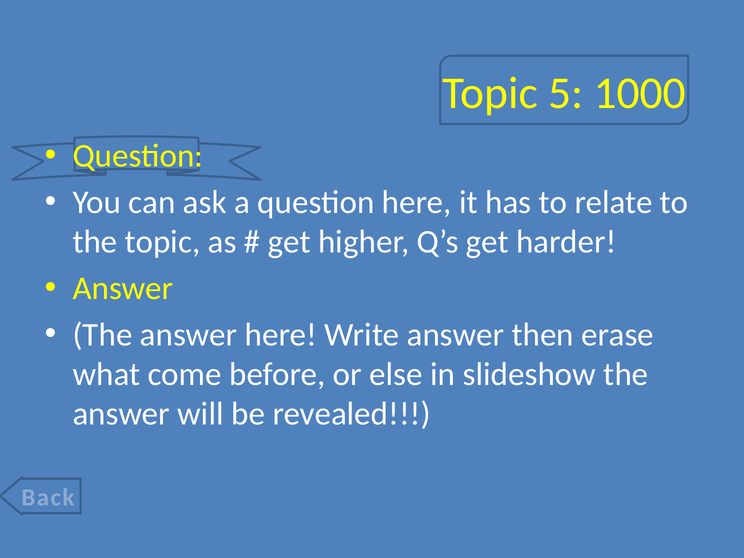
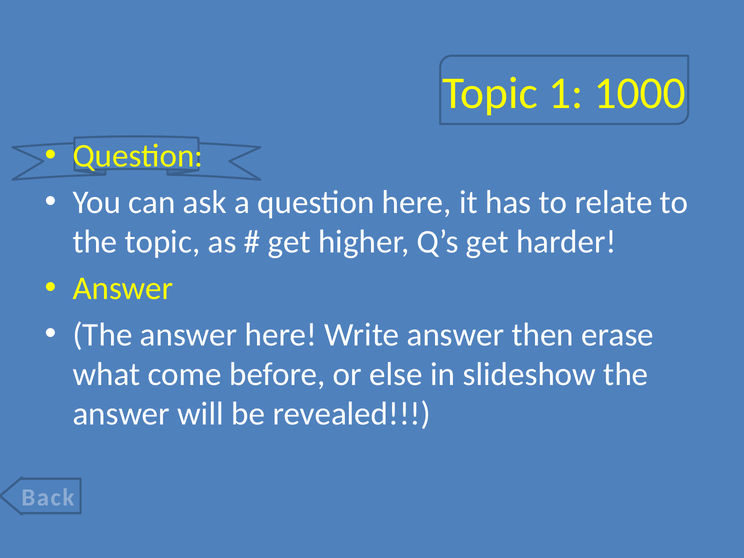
5: 5 -> 1 (566, 93)
